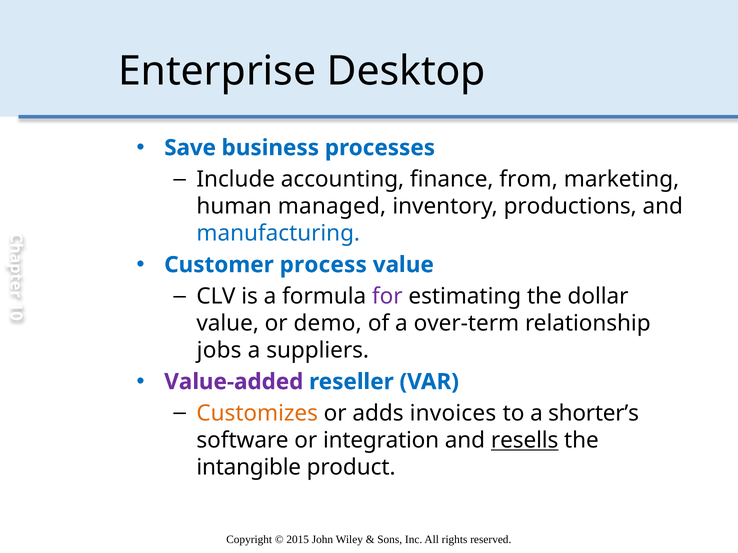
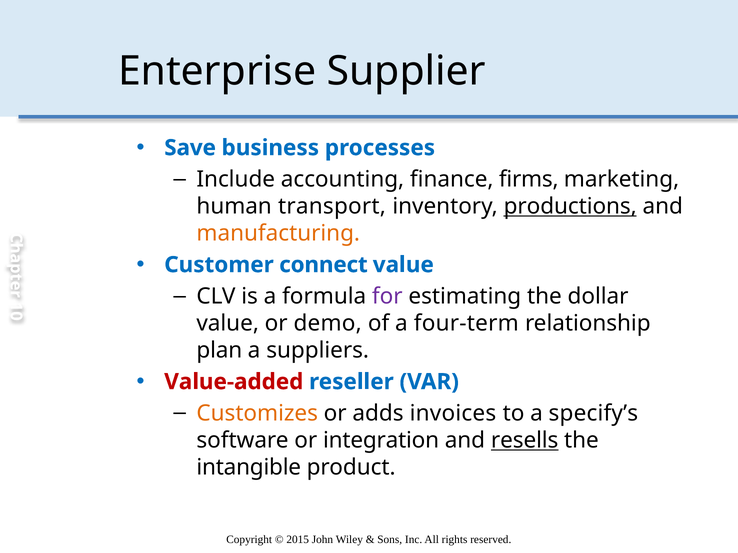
Desktop: Desktop -> Supplier (406, 71)
from: from -> firms (529, 179)
managed: managed -> transport (332, 206)
productions underline: none -> present (570, 206)
manufacturing colour: blue -> orange (278, 233)
process: process -> connect (323, 265)
over-term: over-term -> four-term (466, 324)
jobs: jobs -> plan (219, 351)
Value-added colour: purple -> red (234, 382)
shorter’s: shorter’s -> specify’s (593, 414)
